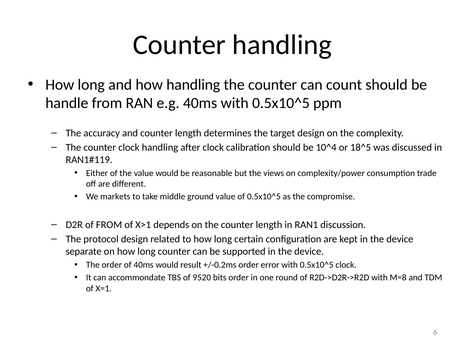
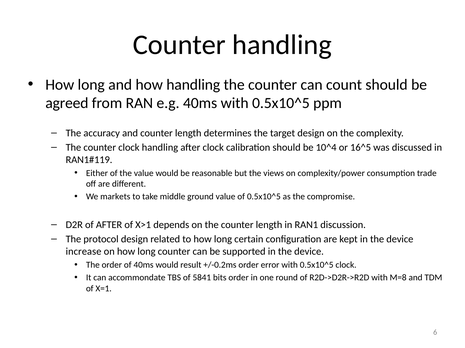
handle: handle -> agreed (67, 103)
18^5: 18^5 -> 16^5 (361, 148)
of FROM: FROM -> AFTER (109, 225)
separate: separate -> increase (84, 252)
9520: 9520 -> 5841 (202, 278)
